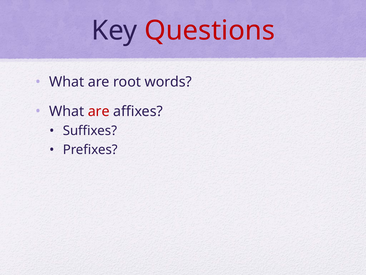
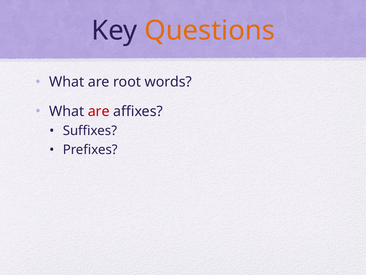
Questions colour: red -> orange (210, 31)
